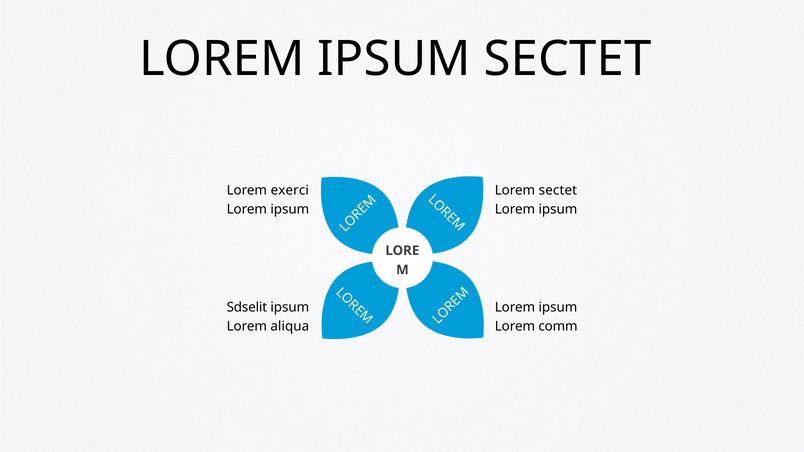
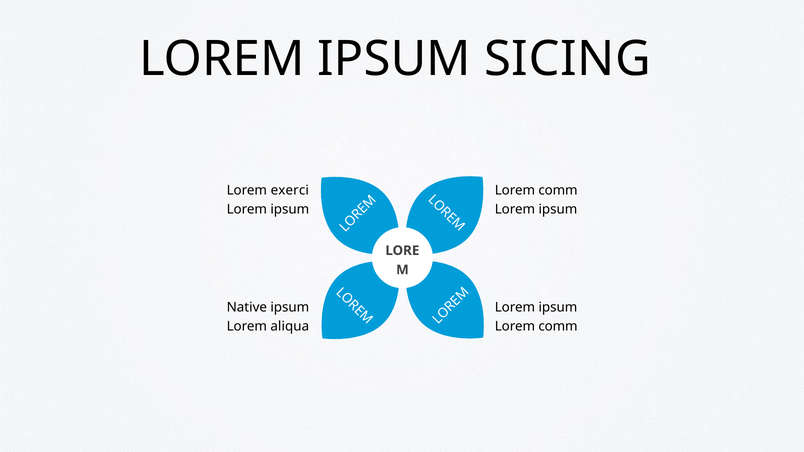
IPSUM SECTET: SECTET -> SICING (567, 59)
sectet: sectet -> comm (558, 190)
Sdselit: Sdselit -> Native (247, 307)
